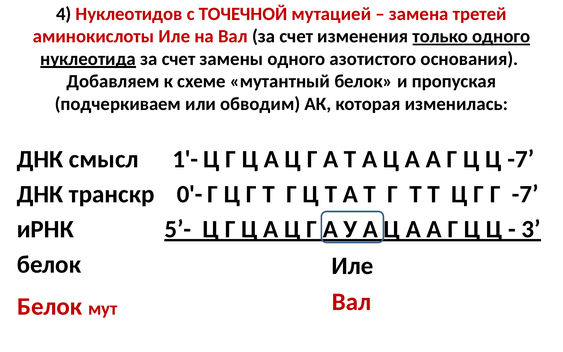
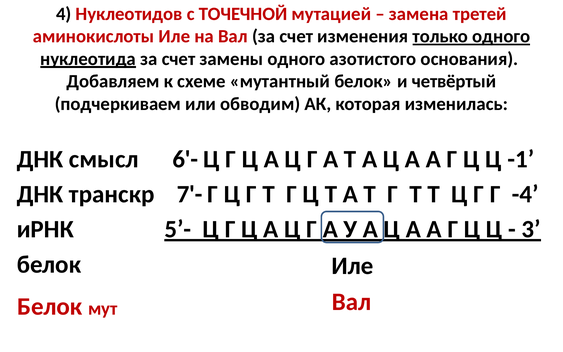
пропуская: пропуская -> четвёртый (454, 81)
1'-: 1'- -> 6'- (185, 159)
Ц -7: -7 -> -1 (521, 159)
0'-: 0'- -> 7'- (190, 194)
Г -7: -7 -> -4 (525, 194)
